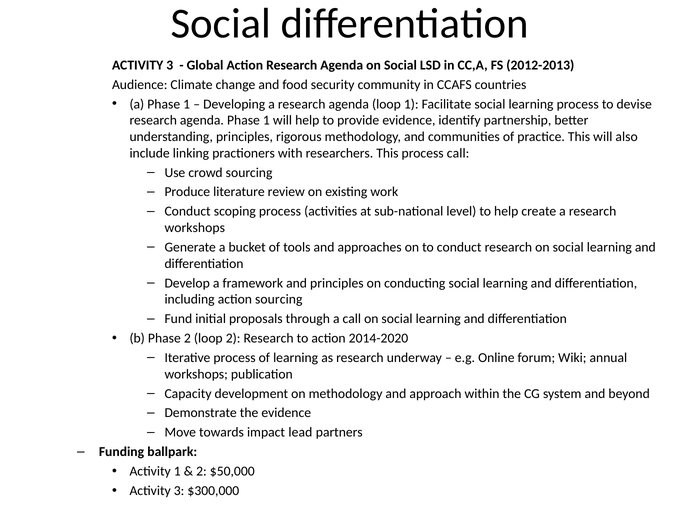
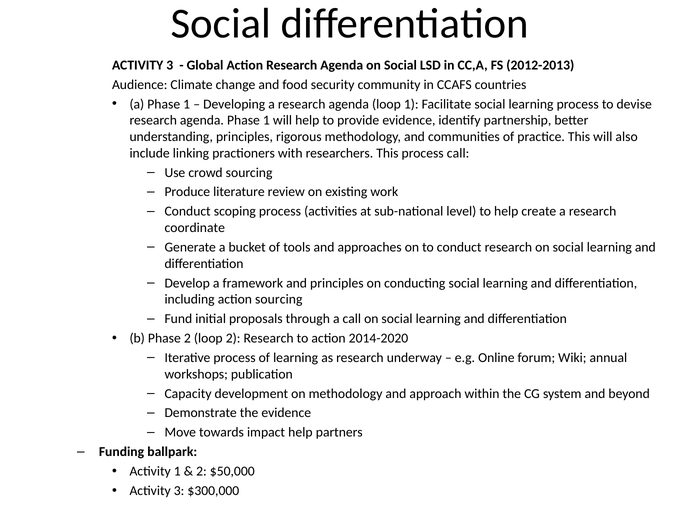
workshops: workshops -> coordinate (195, 228)
impact lead: lead -> help (300, 432)
